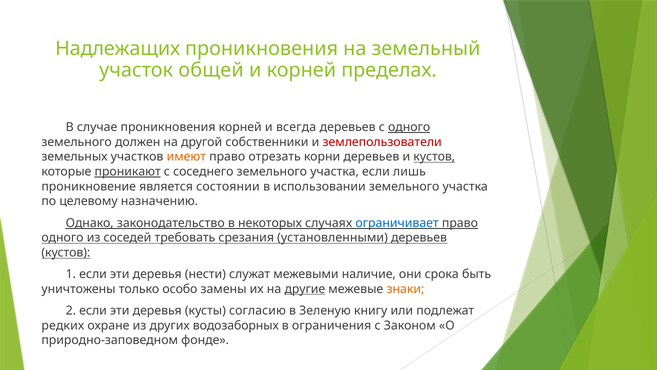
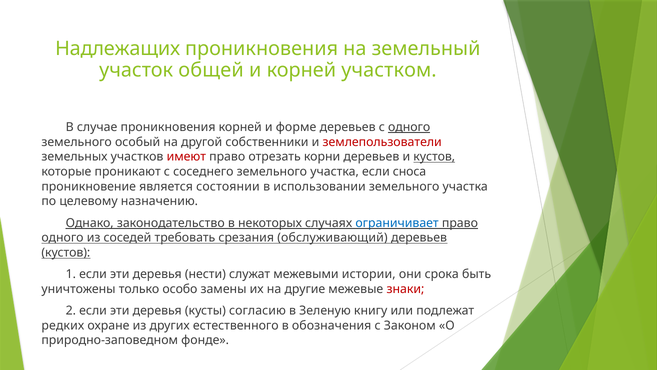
пределах: пределах -> участком (389, 70)
всегда: всегда -> форме (296, 127)
должен: должен -> особый (138, 142)
имеют colour: orange -> red (186, 157)
проникают underline: present -> none (128, 171)
лишь: лишь -> сноса (410, 171)
установленными: установленными -> обслуживающий (332, 237)
наличие: наличие -> истории (369, 274)
другие underline: present -> none (305, 289)
знаки colour: orange -> red (405, 289)
водозаборных: водозаборных -> естественного (236, 325)
ограничения: ограничения -> обозначения (332, 325)
